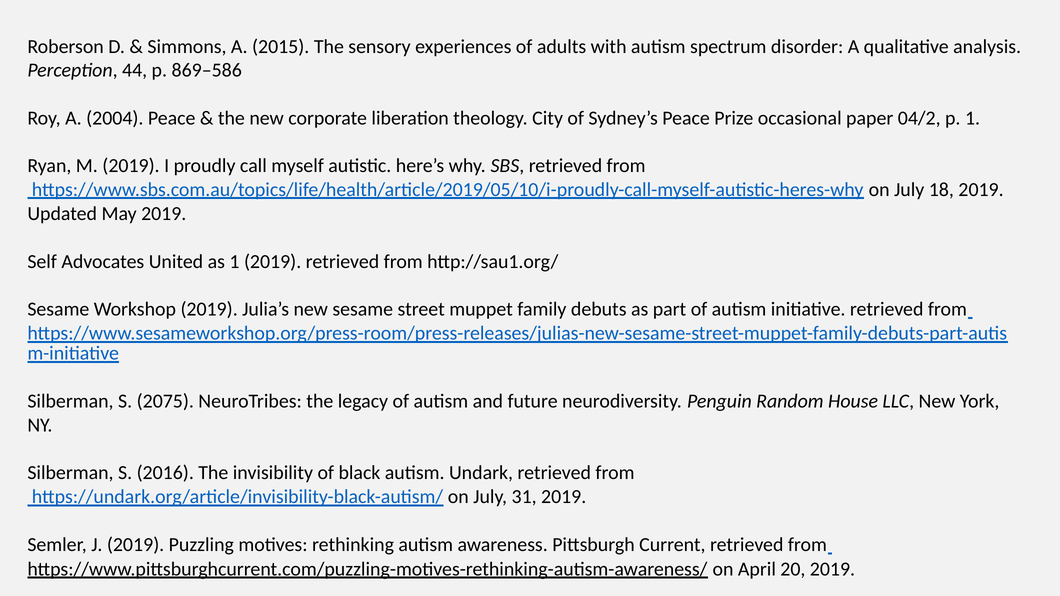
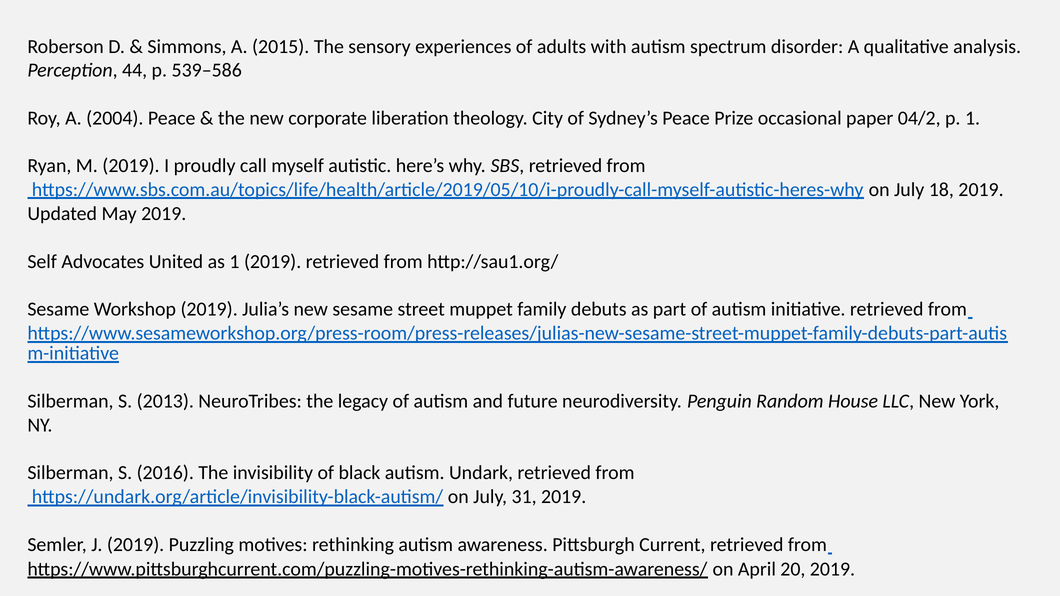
869–586: 869–586 -> 539–586 (207, 70)
2075: 2075 -> 2013 (165, 402)
